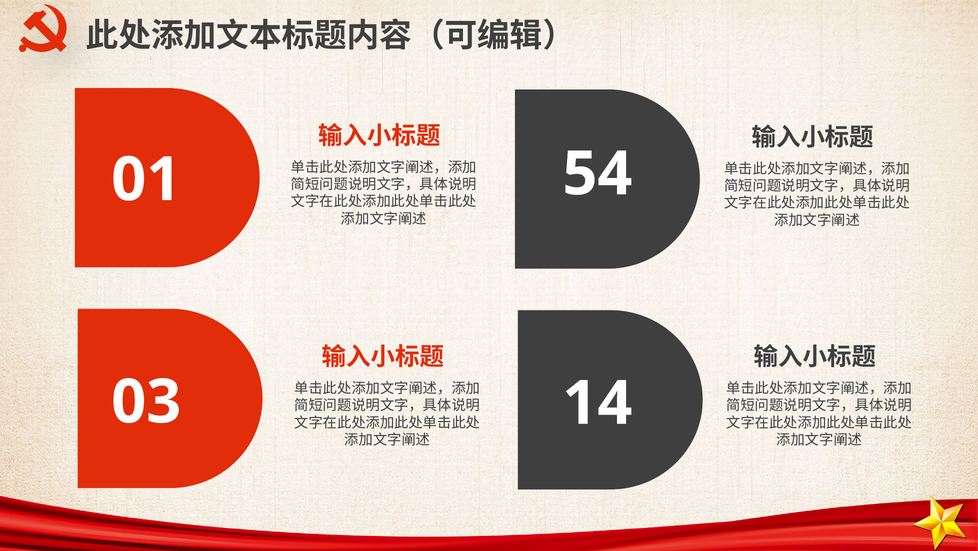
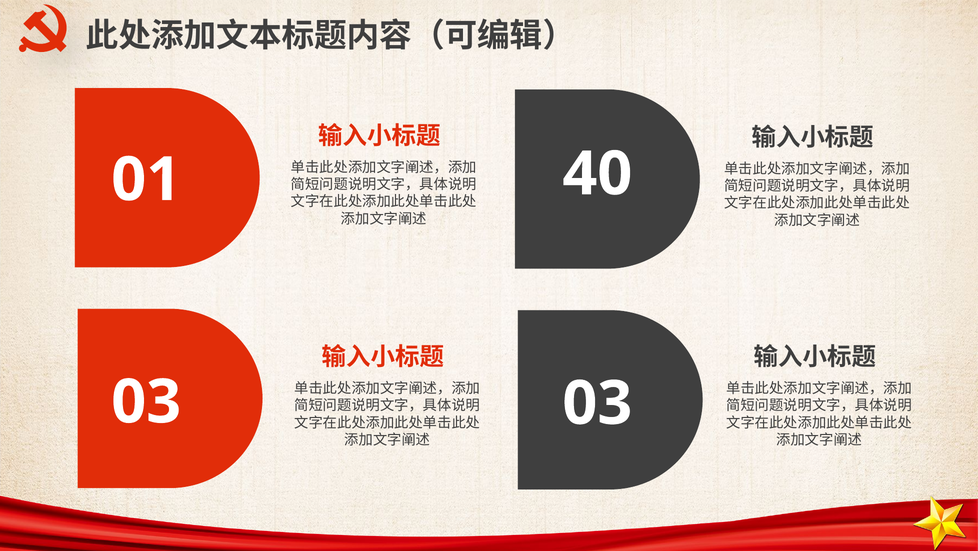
54: 54 -> 40 (597, 174)
14: 14 -> 03 (597, 403)
